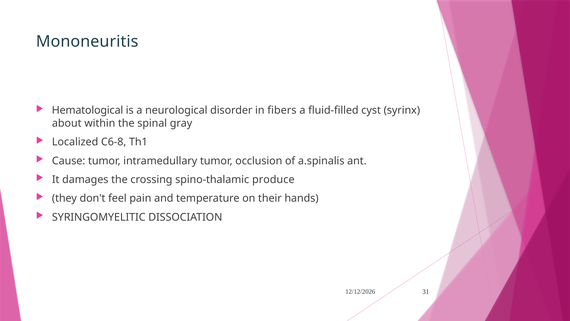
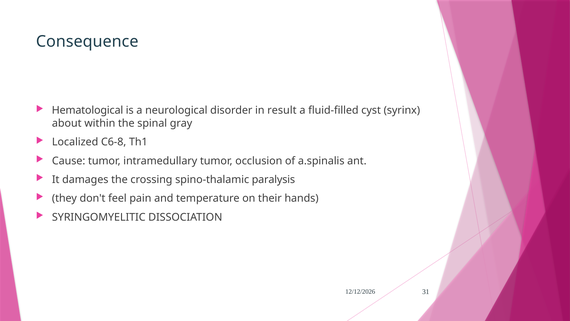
Mononeuritis: Mononeuritis -> Consequence (87, 41)
fibers: fibers -> result (282, 110)
produce: produce -> paralysis (273, 179)
